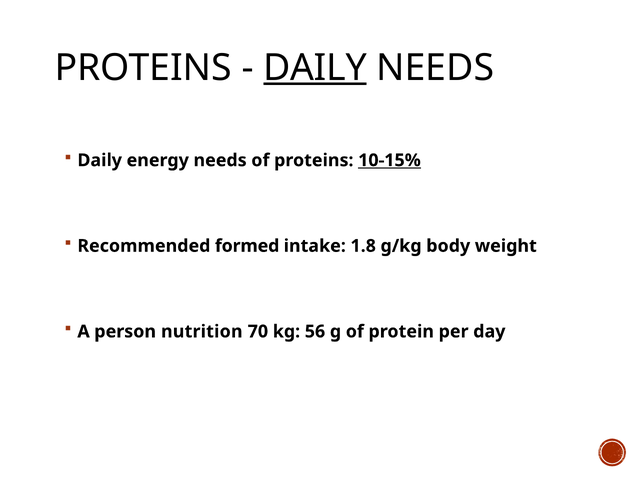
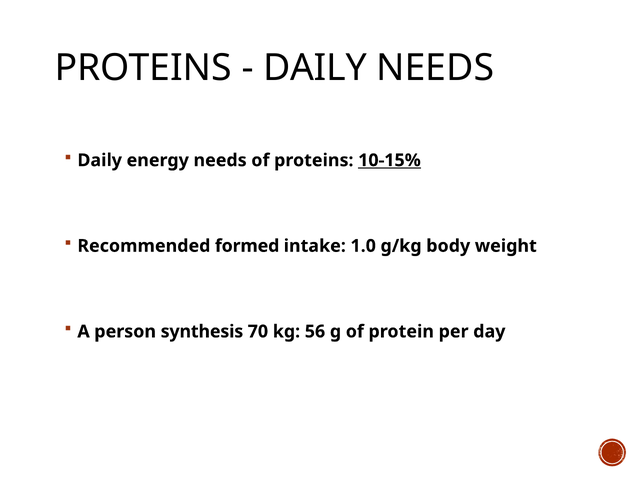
DAILY underline: present -> none (315, 68)
1.8: 1.8 -> 1.0 (363, 246)
nutrition: nutrition -> synthesis (202, 332)
